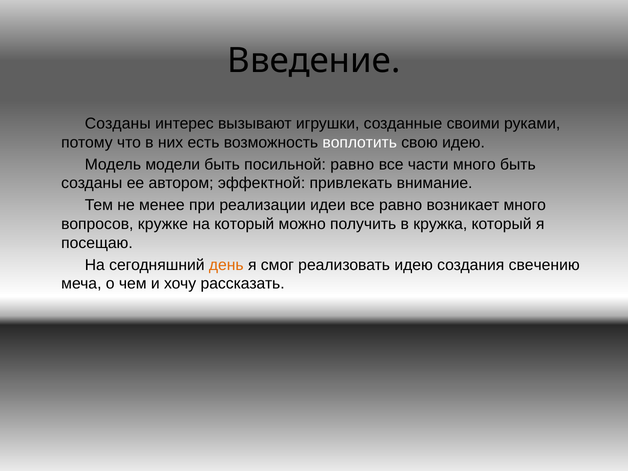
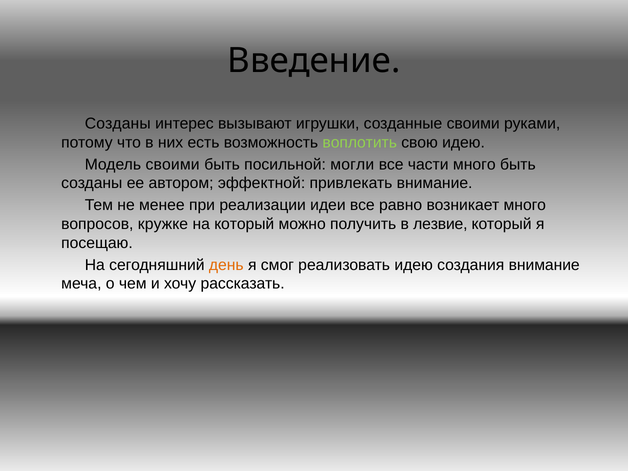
воплотить colour: white -> light green (360, 142)
Модель модели: модели -> своими (173, 164)
посильной равно: равно -> могли (352, 164)
кружка: кружка -> лезвие (440, 224)
создания свечению: свечению -> внимание (544, 265)
